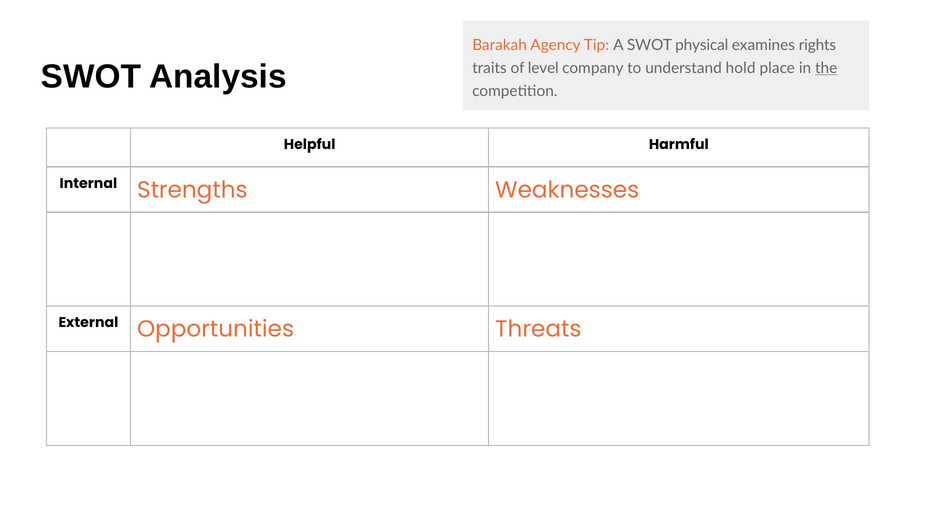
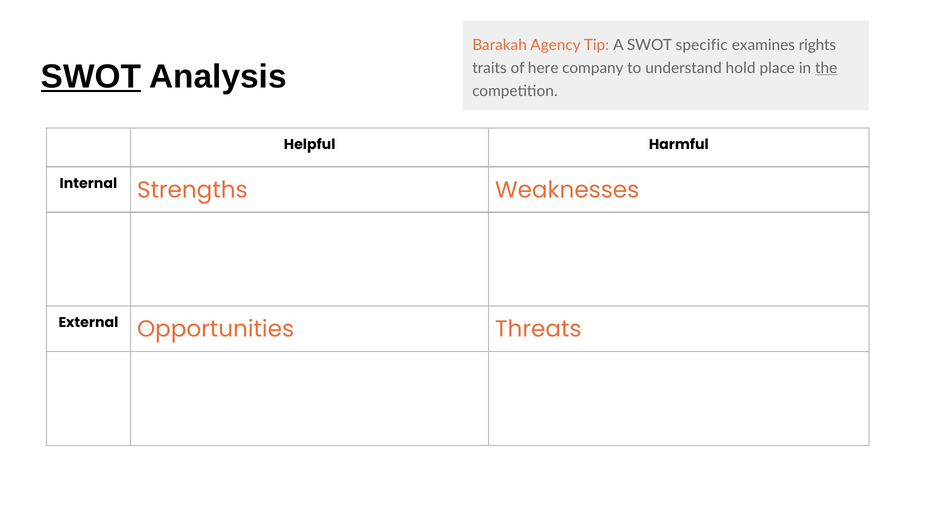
physical: physical -> specific (702, 45)
SWOT underline: none -> present (91, 77)
level: level -> here (543, 68)
